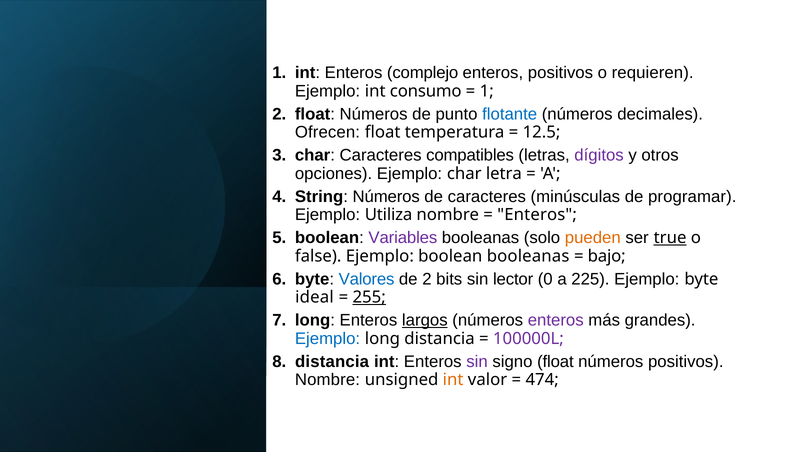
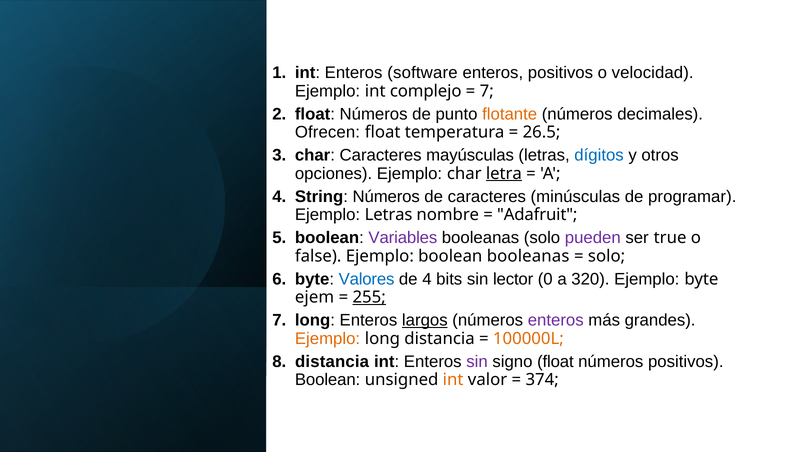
complejo: complejo -> software (422, 73)
requieren: requieren -> velocidad (653, 73)
consumo: consumo -> complejo (426, 91)
1: 1 -> 7 (487, 91)
flotante colour: blue -> orange (510, 114)
12.5: 12.5 -> 26.5 (542, 132)
compatibles: compatibles -> mayúsculas (470, 156)
dígitos colour: purple -> blue (599, 156)
letra underline: none -> present (504, 174)
Ejemplo Utiliza: Utiliza -> Letras (389, 215)
Enteros: Enteros -> Adafruit (537, 215)
pueden colour: orange -> purple (593, 238)
true underline: present -> none (670, 238)
bajo: bajo -> solo (607, 256)
de 2: 2 -> 4 (427, 279)
225: 225 -> 320 (590, 279)
ideal: ideal -> ejem (315, 297)
Ejemplo colour: blue -> orange (328, 339)
100000L colour: purple -> orange (528, 339)
Nombre: Nombre -> Boolean (328, 380)
474: 474 -> 374 (542, 380)
